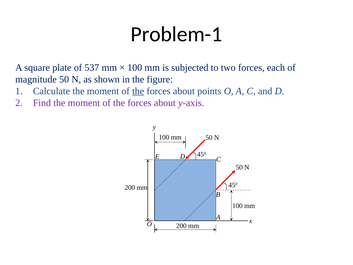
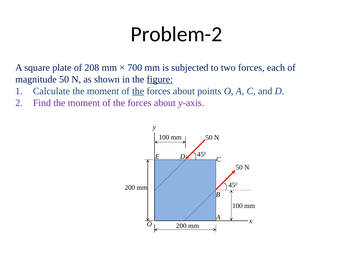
Problem-1: Problem-1 -> Problem-2 (176, 34)
537: 537 -> 208 (92, 67)
100: 100 -> 700 (135, 67)
figure underline: none -> present (160, 79)
